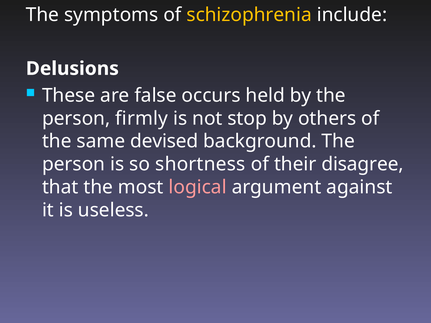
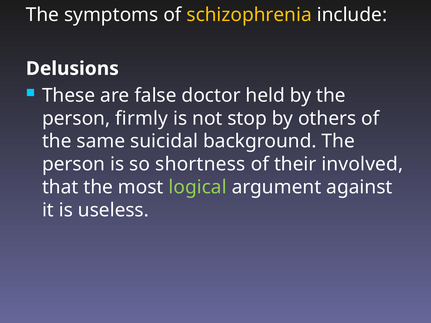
occurs: occurs -> doctor (211, 95)
devised: devised -> suicidal (164, 141)
disagree: disagree -> involved (362, 164)
logical colour: pink -> light green (198, 187)
